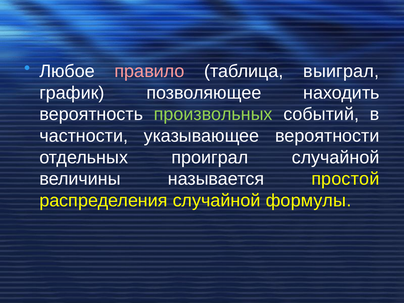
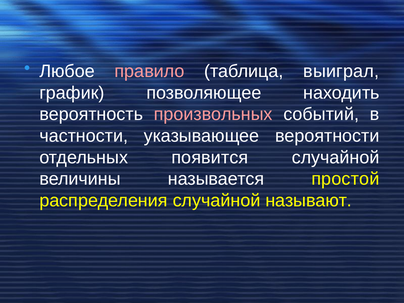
произвольных colour: light green -> pink (213, 114)
проиграл: проиграл -> появится (210, 157)
формулы: формулы -> называют (309, 201)
